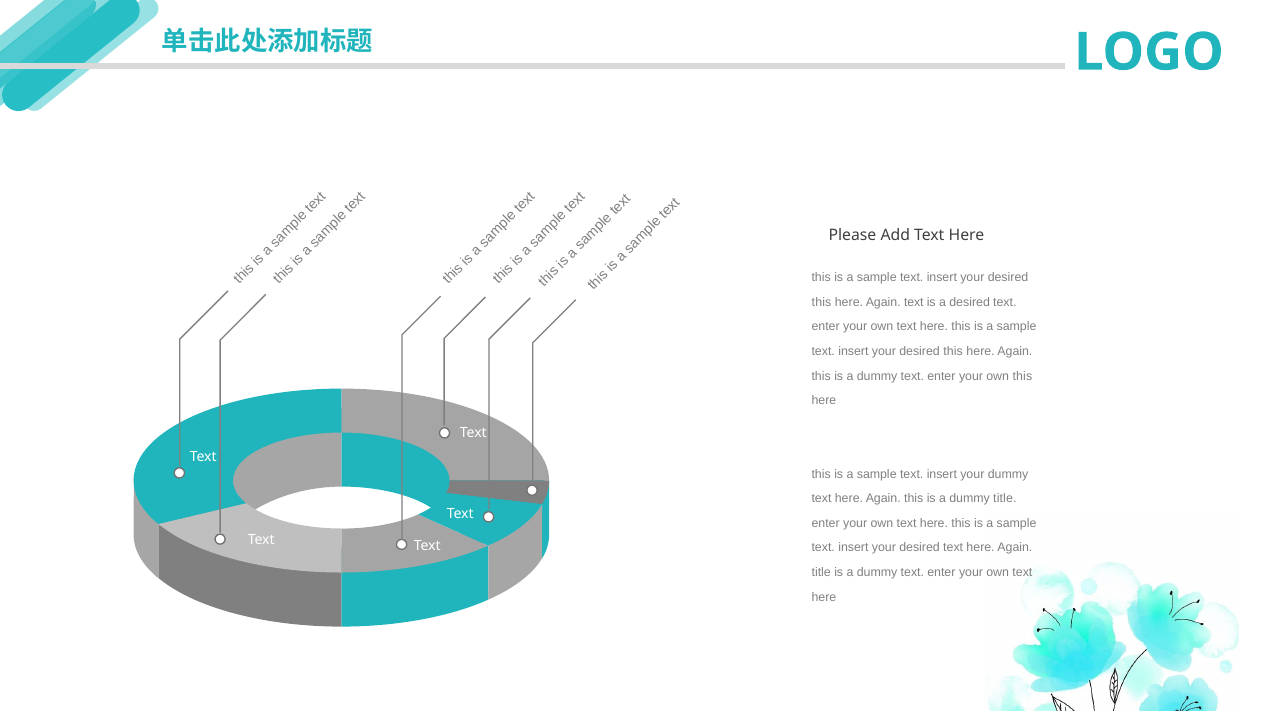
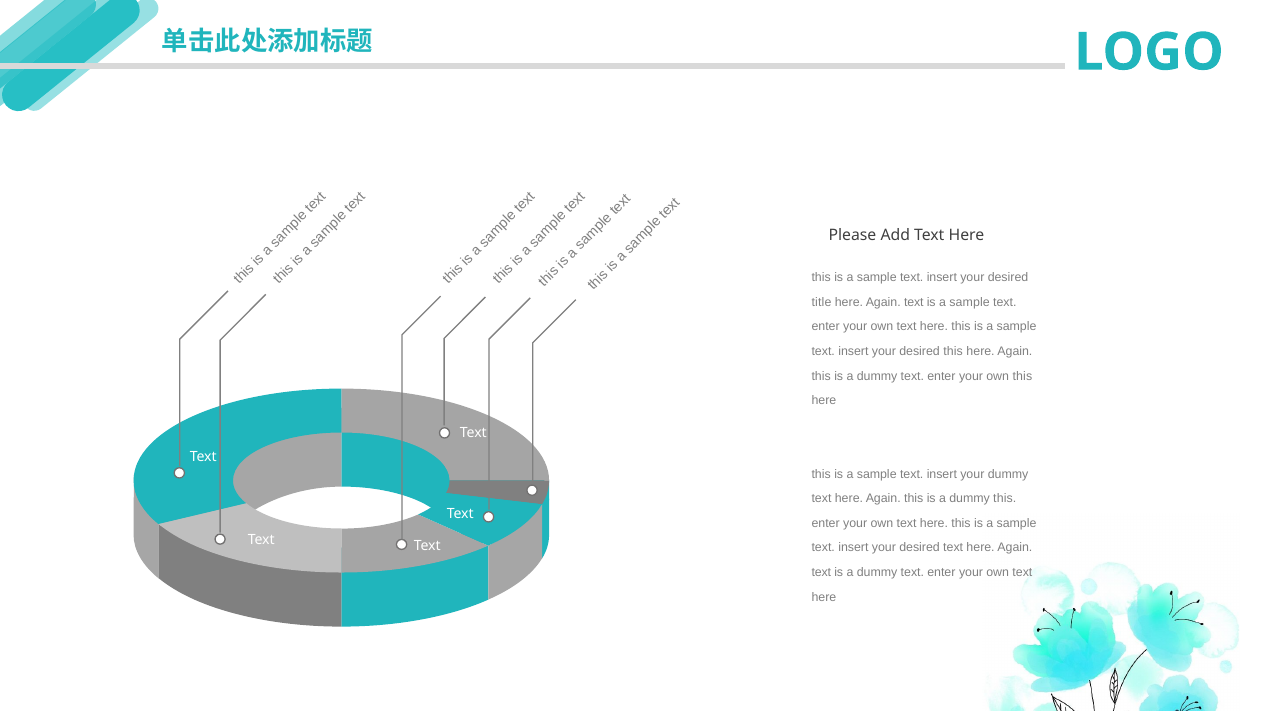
this: this -> title (822, 302)
desired: desired -> sample (970, 302)
dummy title: title -> this (1005, 498)
title: title -> text (821, 572)
